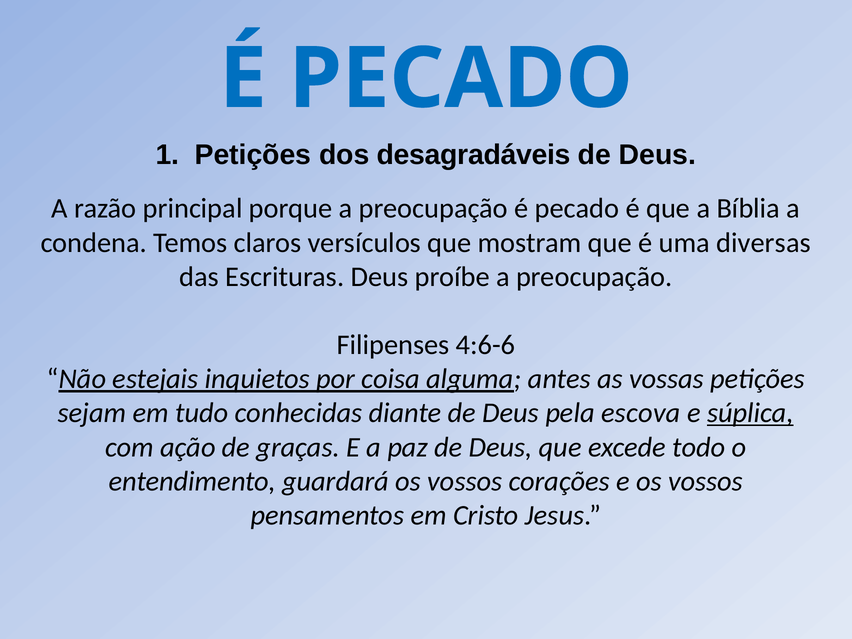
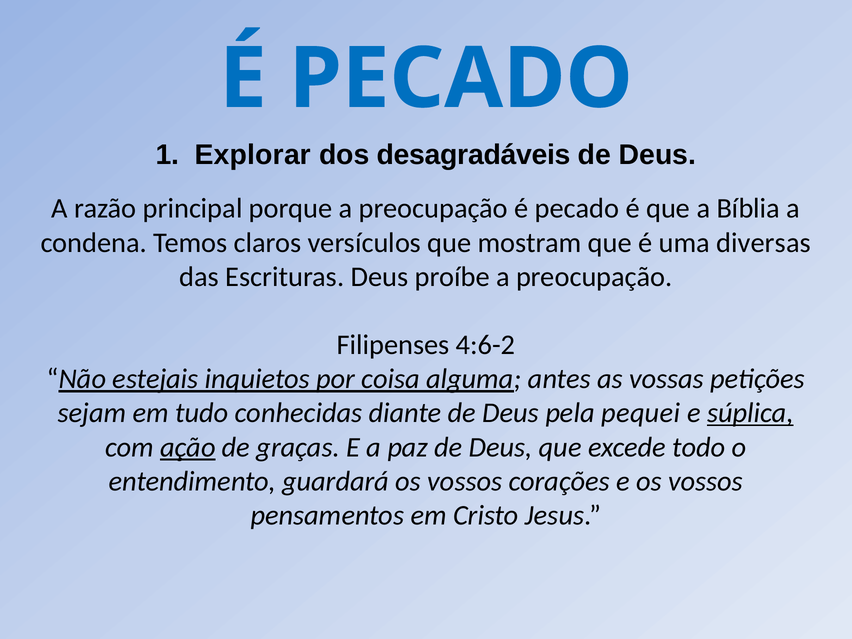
1 Petições: Petições -> Explorar (253, 155)
4:6-6: 4:6-6 -> 4:6-2 (486, 345)
escova: escova -> pequei (641, 413)
ação underline: none -> present (188, 447)
